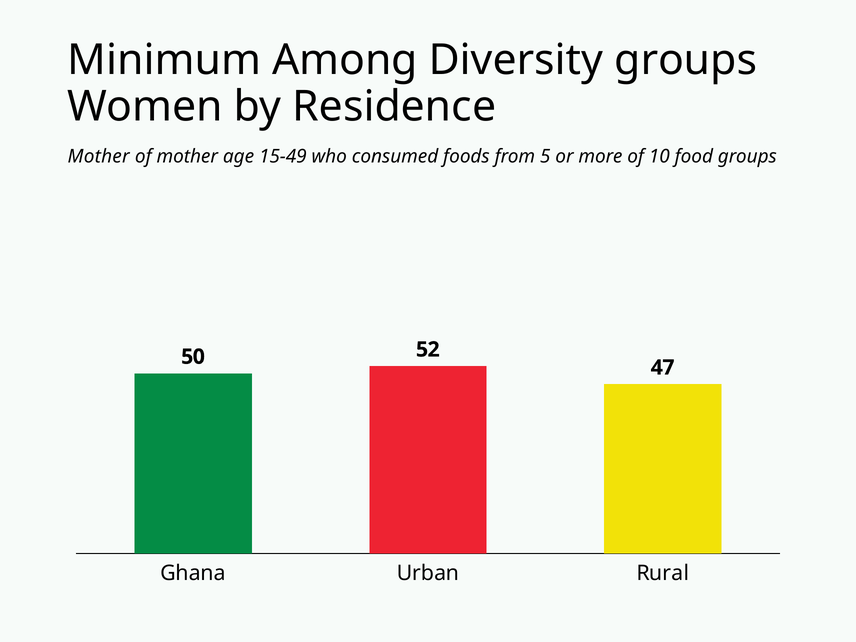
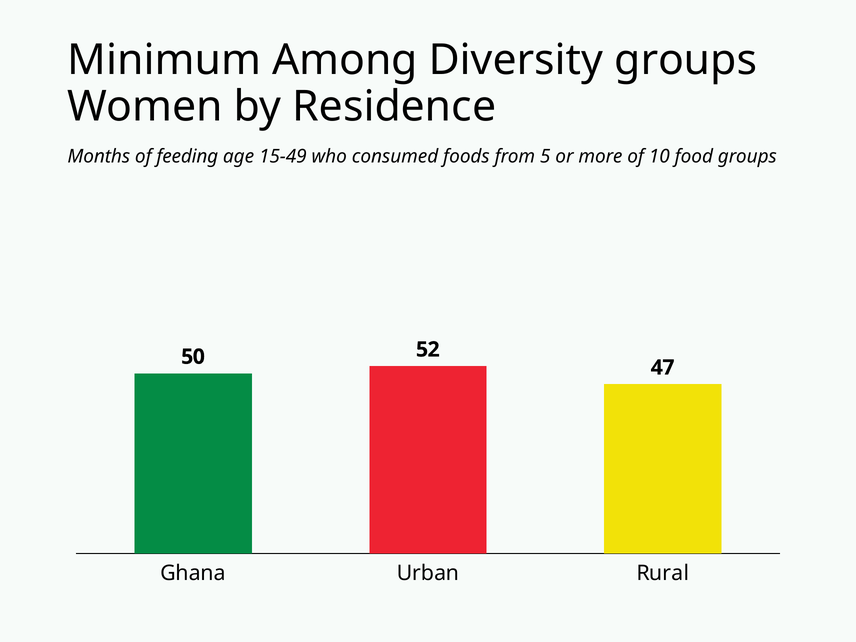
Mother: Mother -> Months (99, 157)
of mother: mother -> feeding (187, 157)
